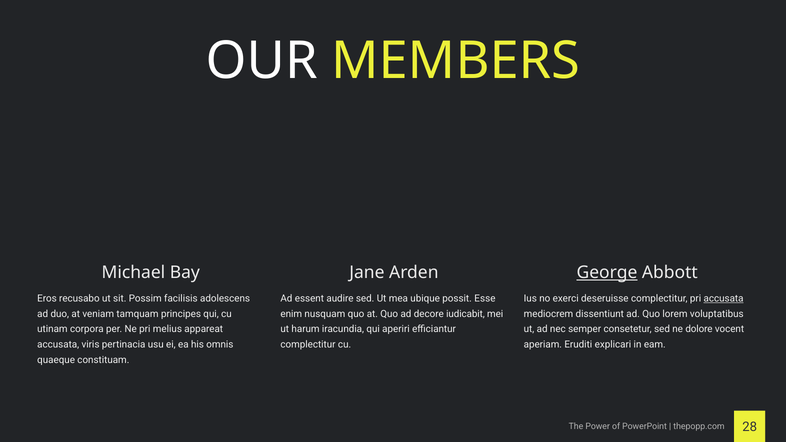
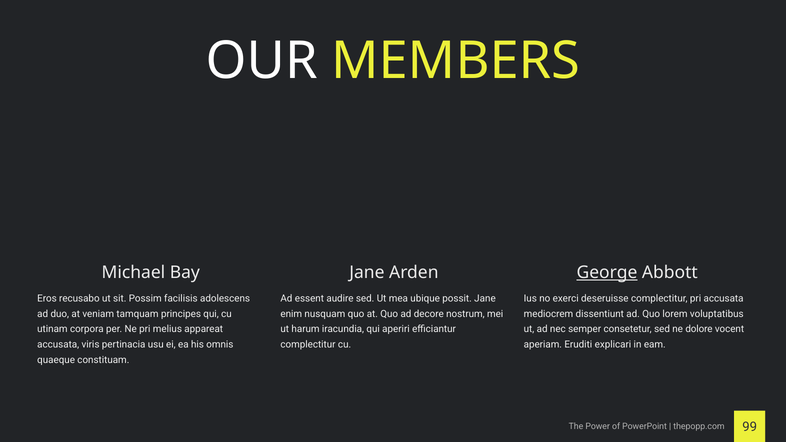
possit Esse: Esse -> Jane (485, 299)
accusata underline: present -> none (724, 299)
iudicabit: iudicabit -> nostrum (465, 314)
28: 28 -> 99 (750, 427)
